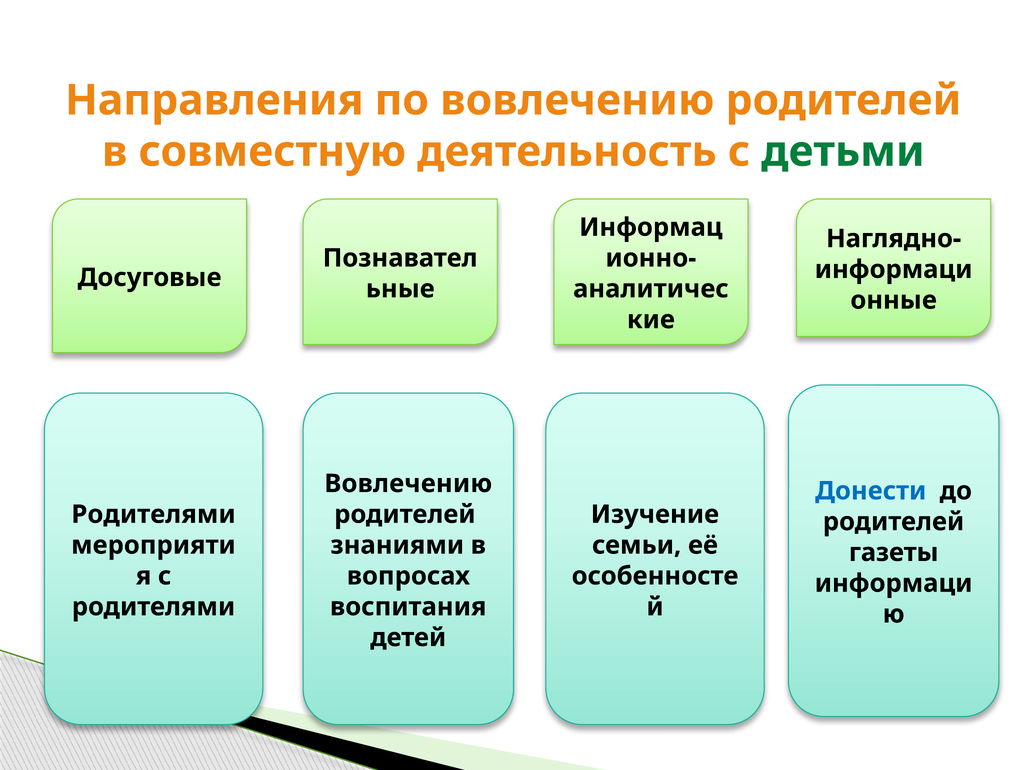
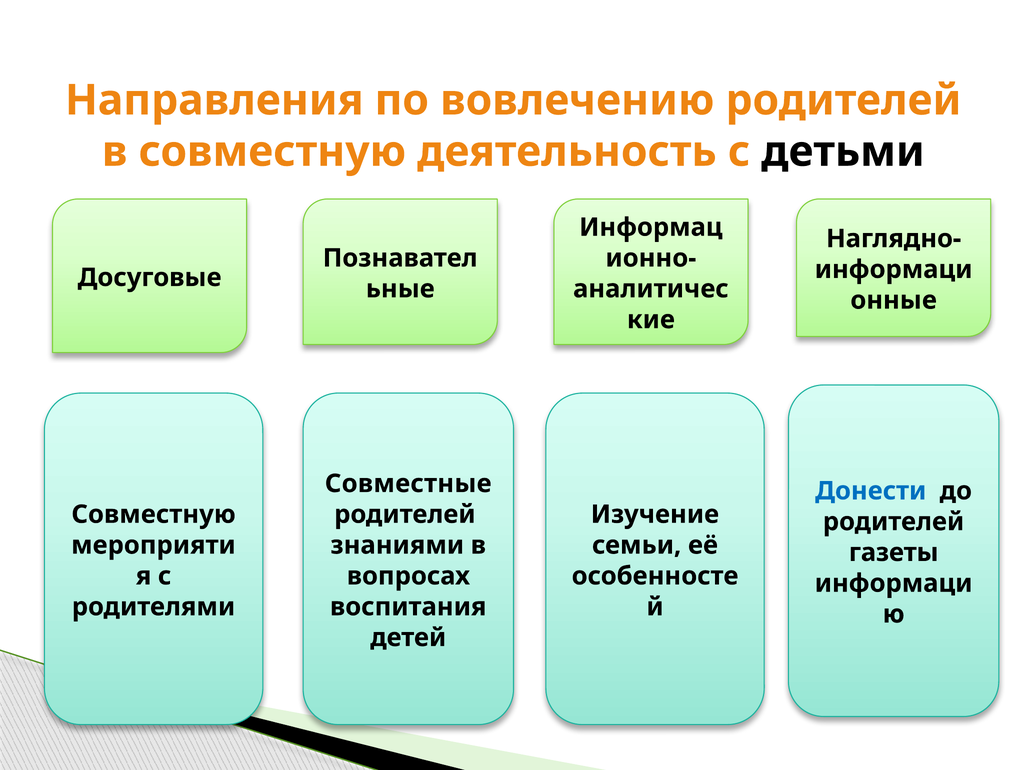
детьми colour: green -> black (843, 152)
Вовлечению: Вовлечению -> Совместные (408, 484)
Родителями: Родителями -> Совместную (154, 515)
